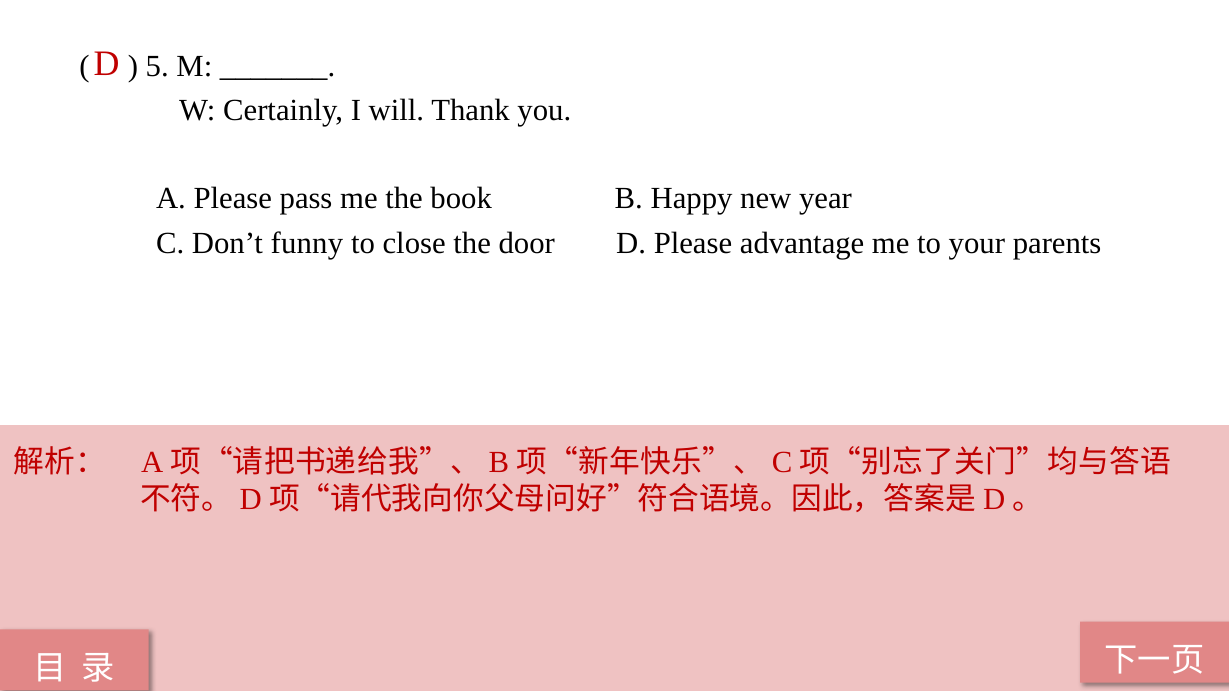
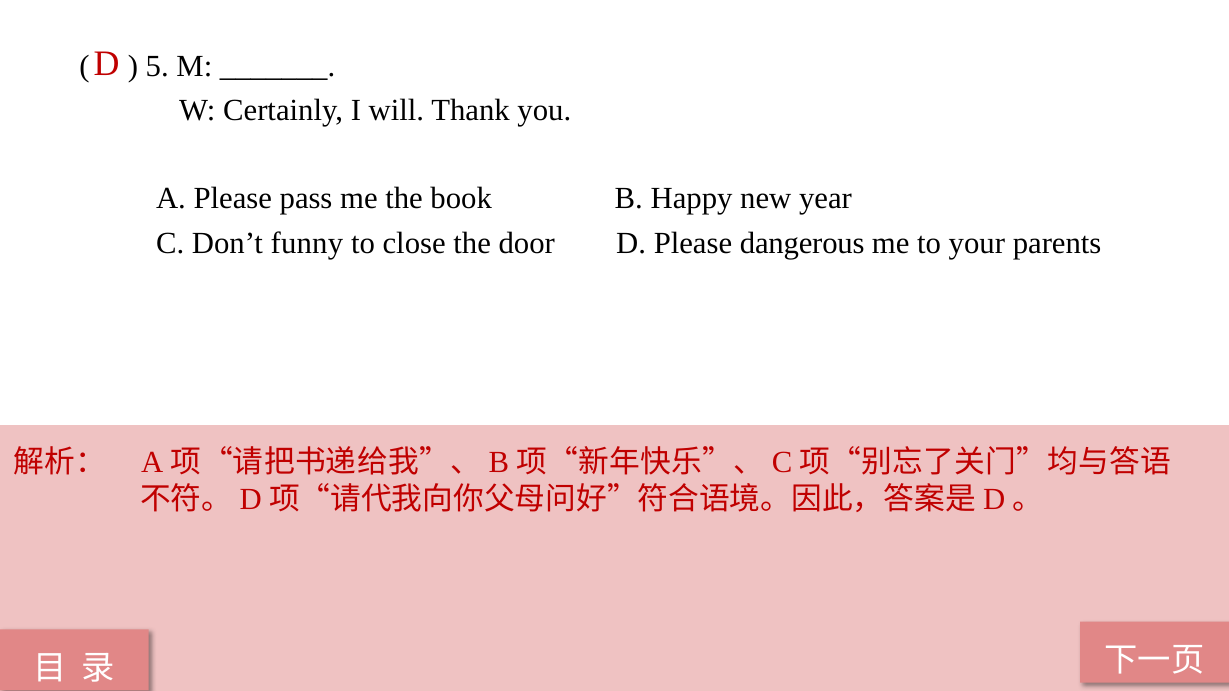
advantage: advantage -> dangerous (802, 243)
